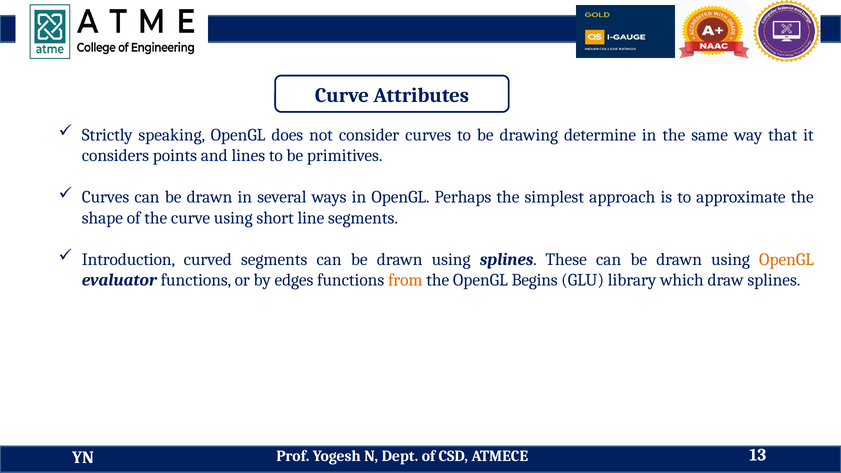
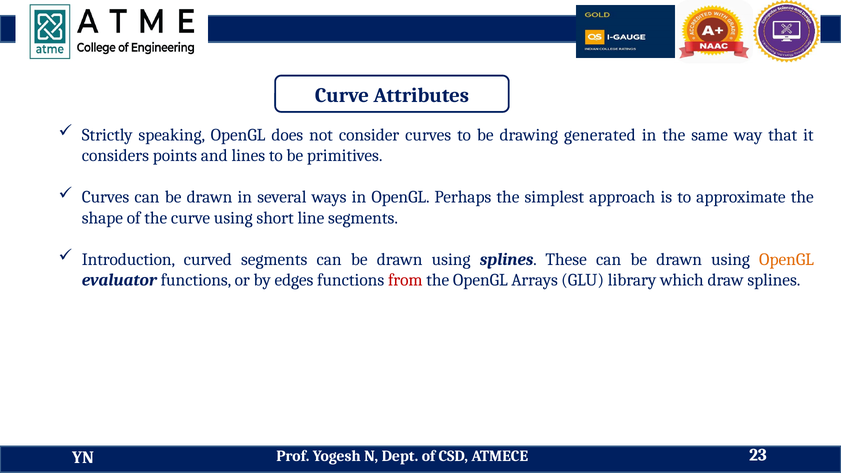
determine: determine -> generated (600, 135)
from colour: orange -> red (405, 280)
Begins: Begins -> Arrays (535, 280)
13: 13 -> 23 (758, 455)
